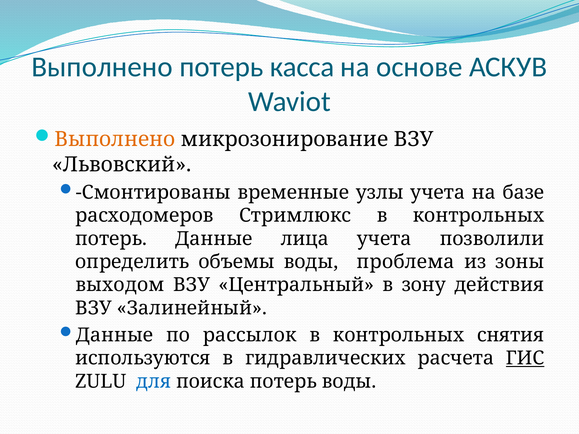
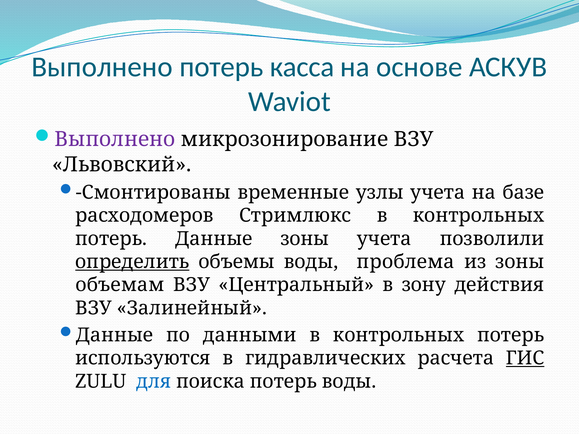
Выполнено colour: orange -> purple (115, 139)
Данные лица: лица -> зоны (305, 239)
определить underline: none -> present (132, 262)
выходом: выходом -> объемам (120, 285)
рассылок: рассылок -> данными (250, 335)
снятия: снятия -> потерь (511, 335)
